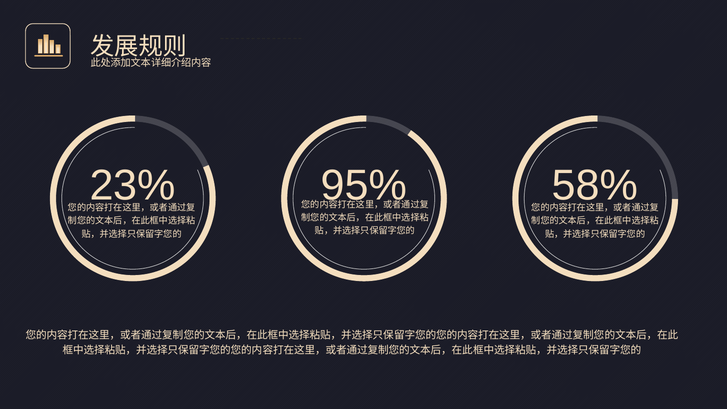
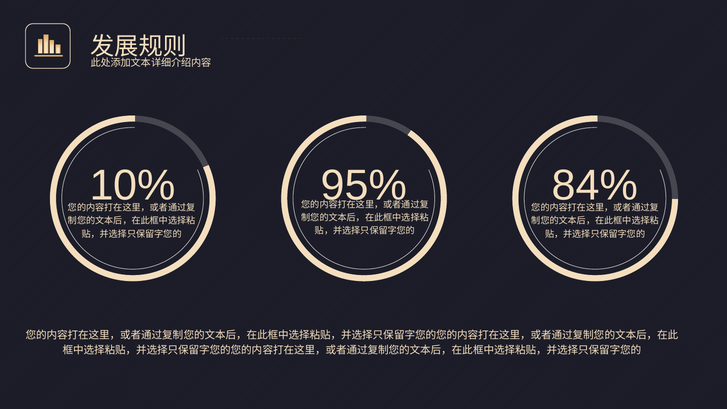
23%: 23% -> 10% (133, 186)
58%: 58% -> 84% (595, 186)
